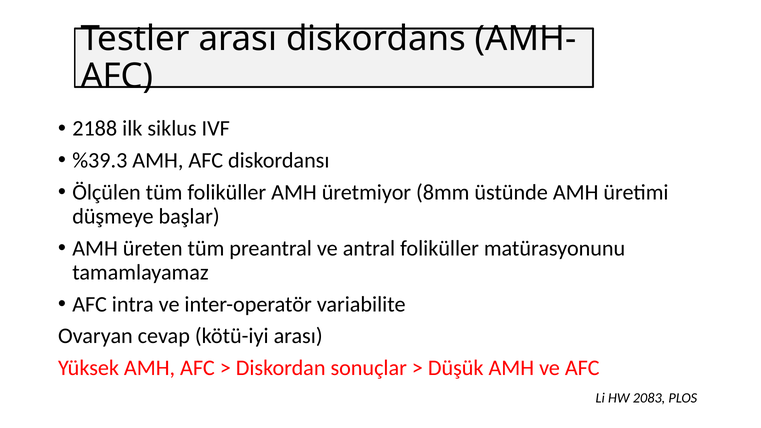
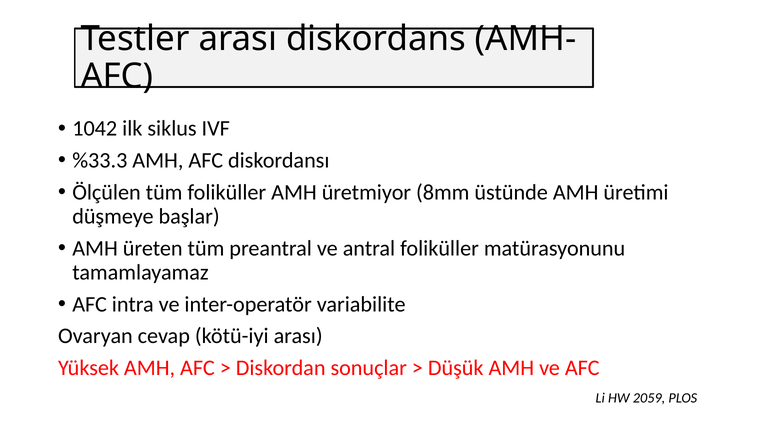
2188: 2188 -> 1042 (95, 129)
%39.3: %39.3 -> %33.3 (100, 161)
2083: 2083 -> 2059 (649, 398)
